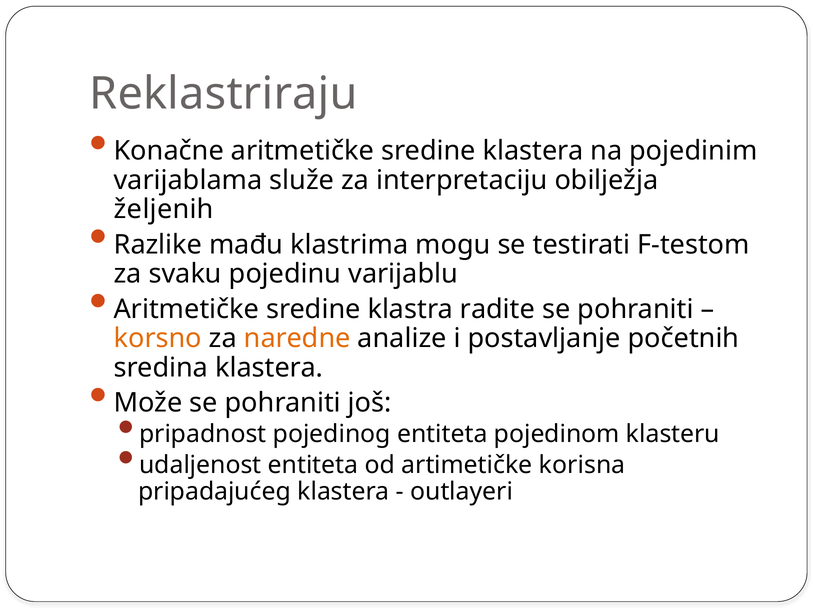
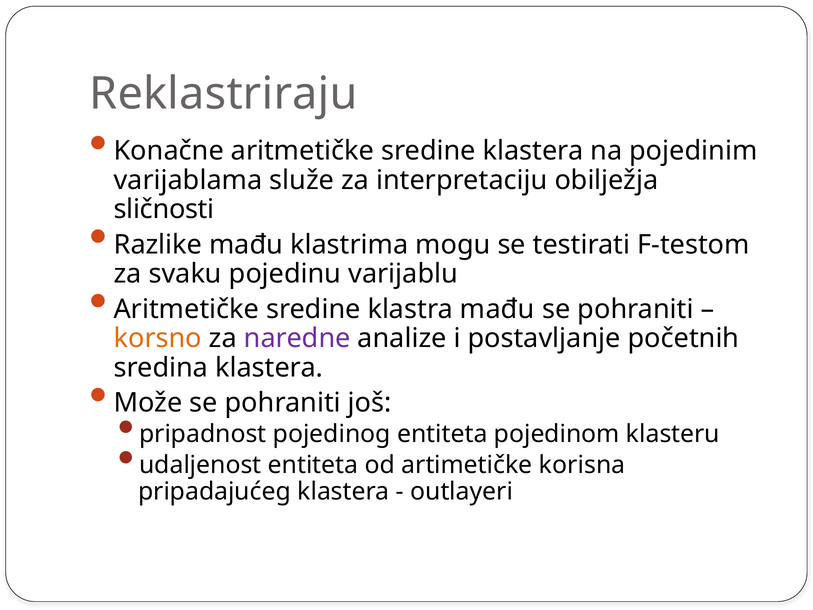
željenih: željenih -> sličnosti (164, 209)
klastra radite: radite -> mađu (497, 309)
naredne colour: orange -> purple (297, 338)
